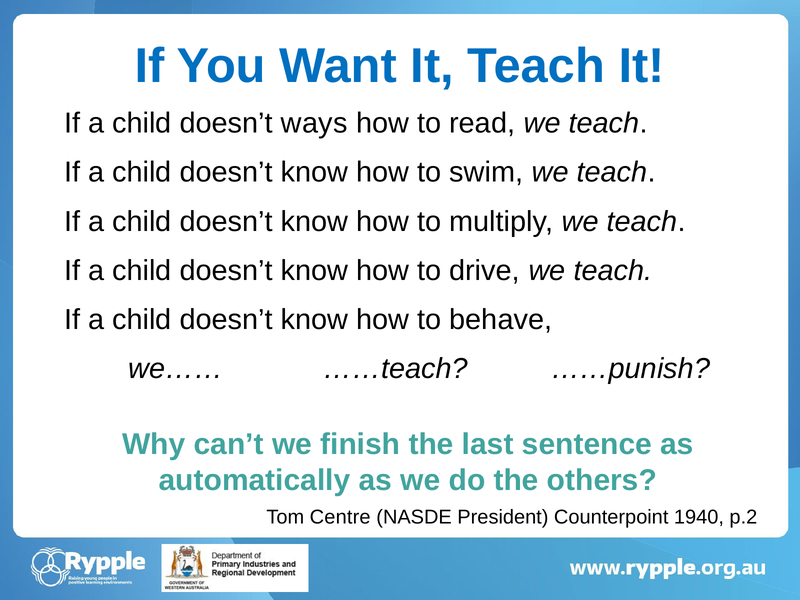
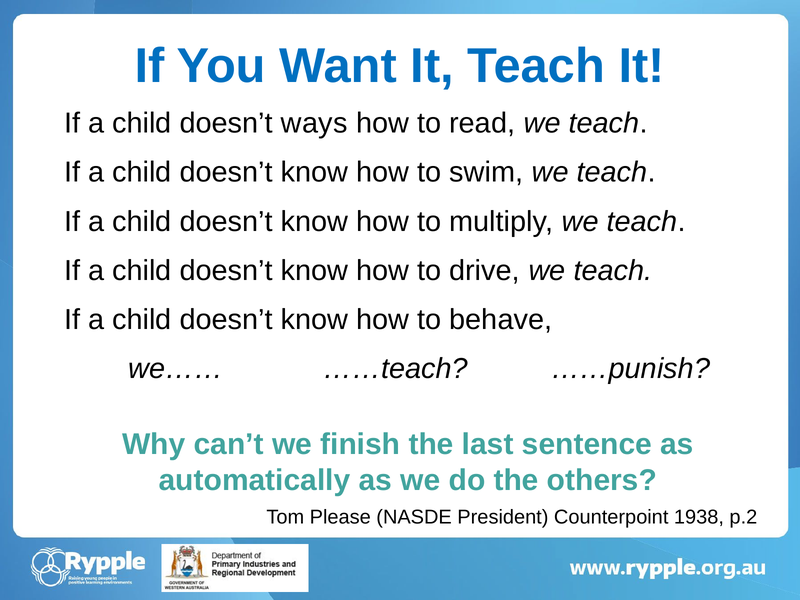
Centre: Centre -> Please (340, 517)
1940: 1940 -> 1938 (699, 517)
